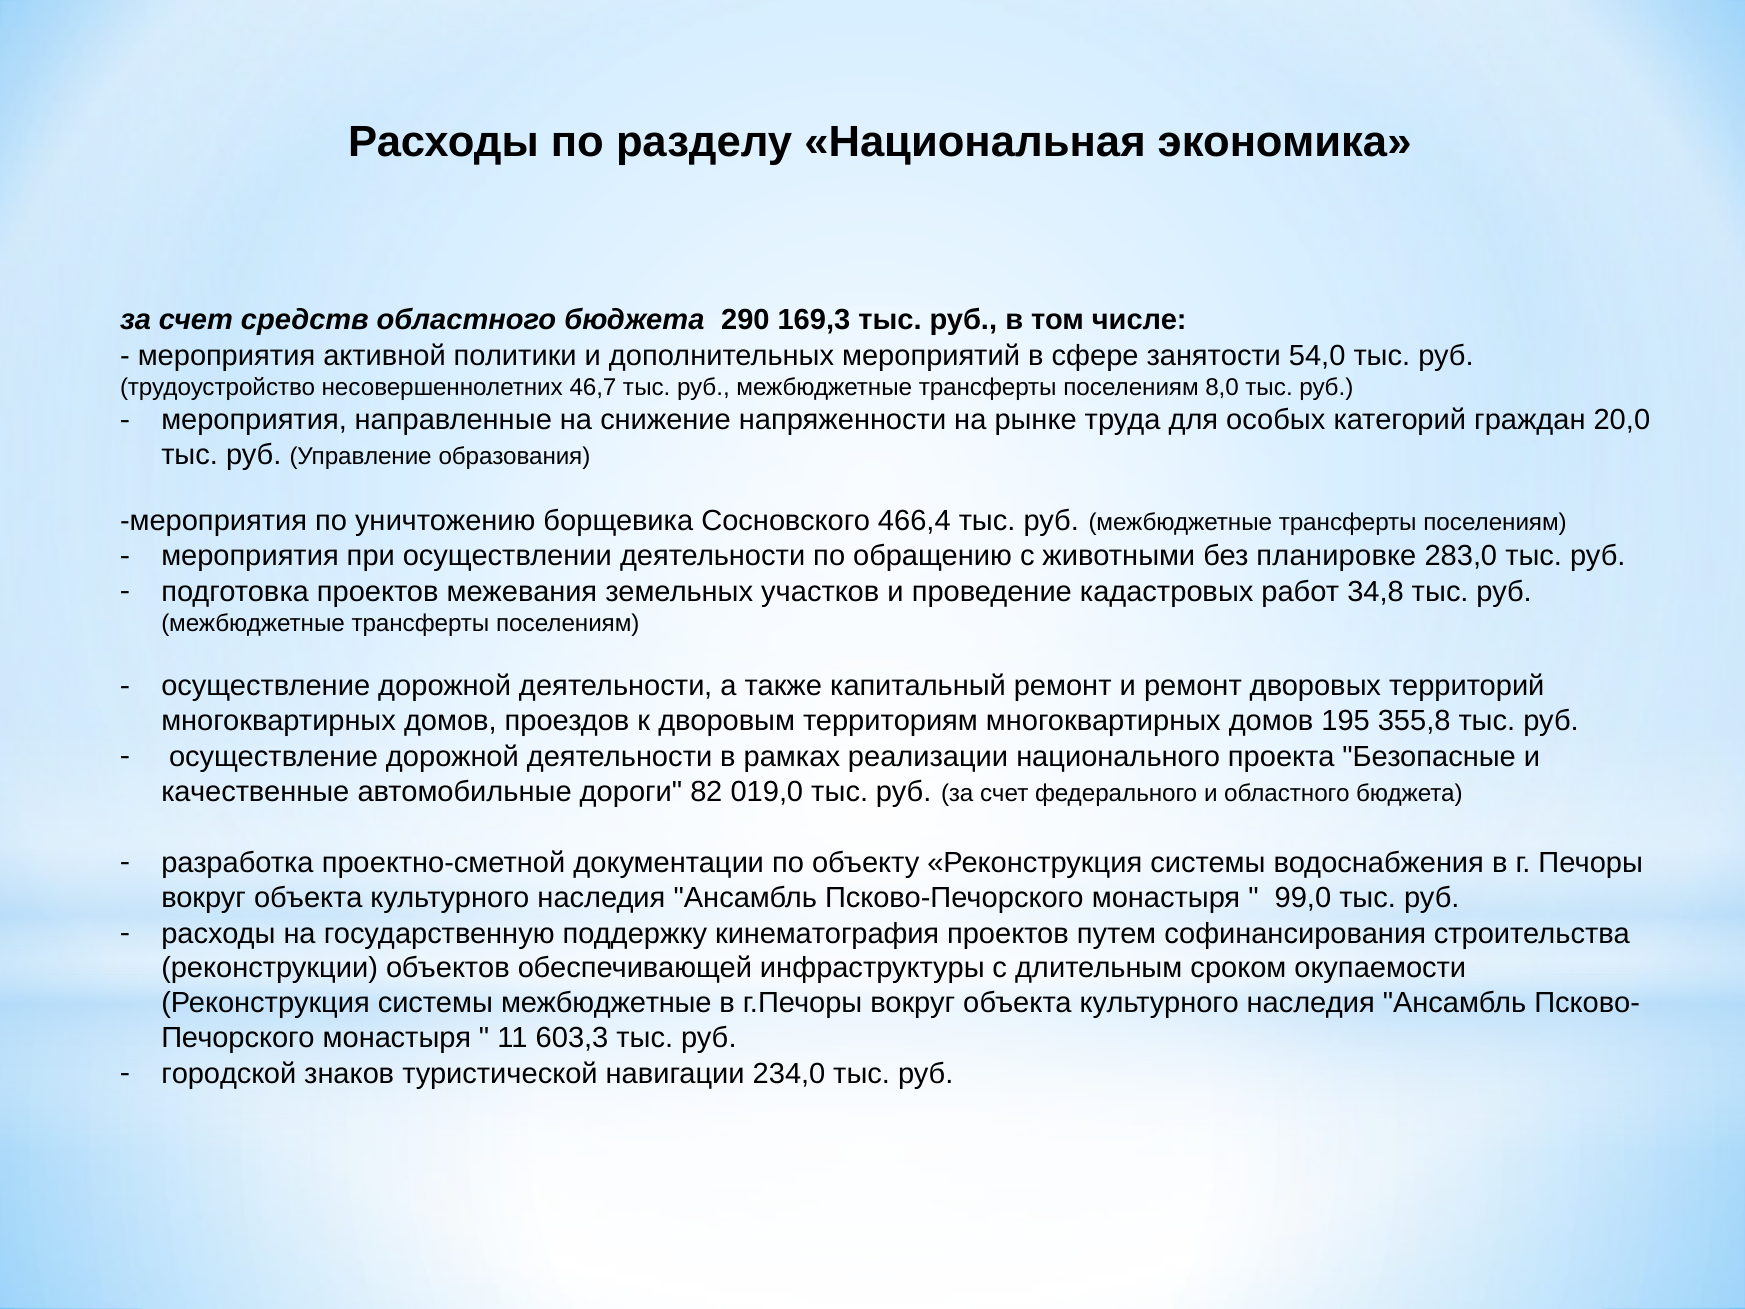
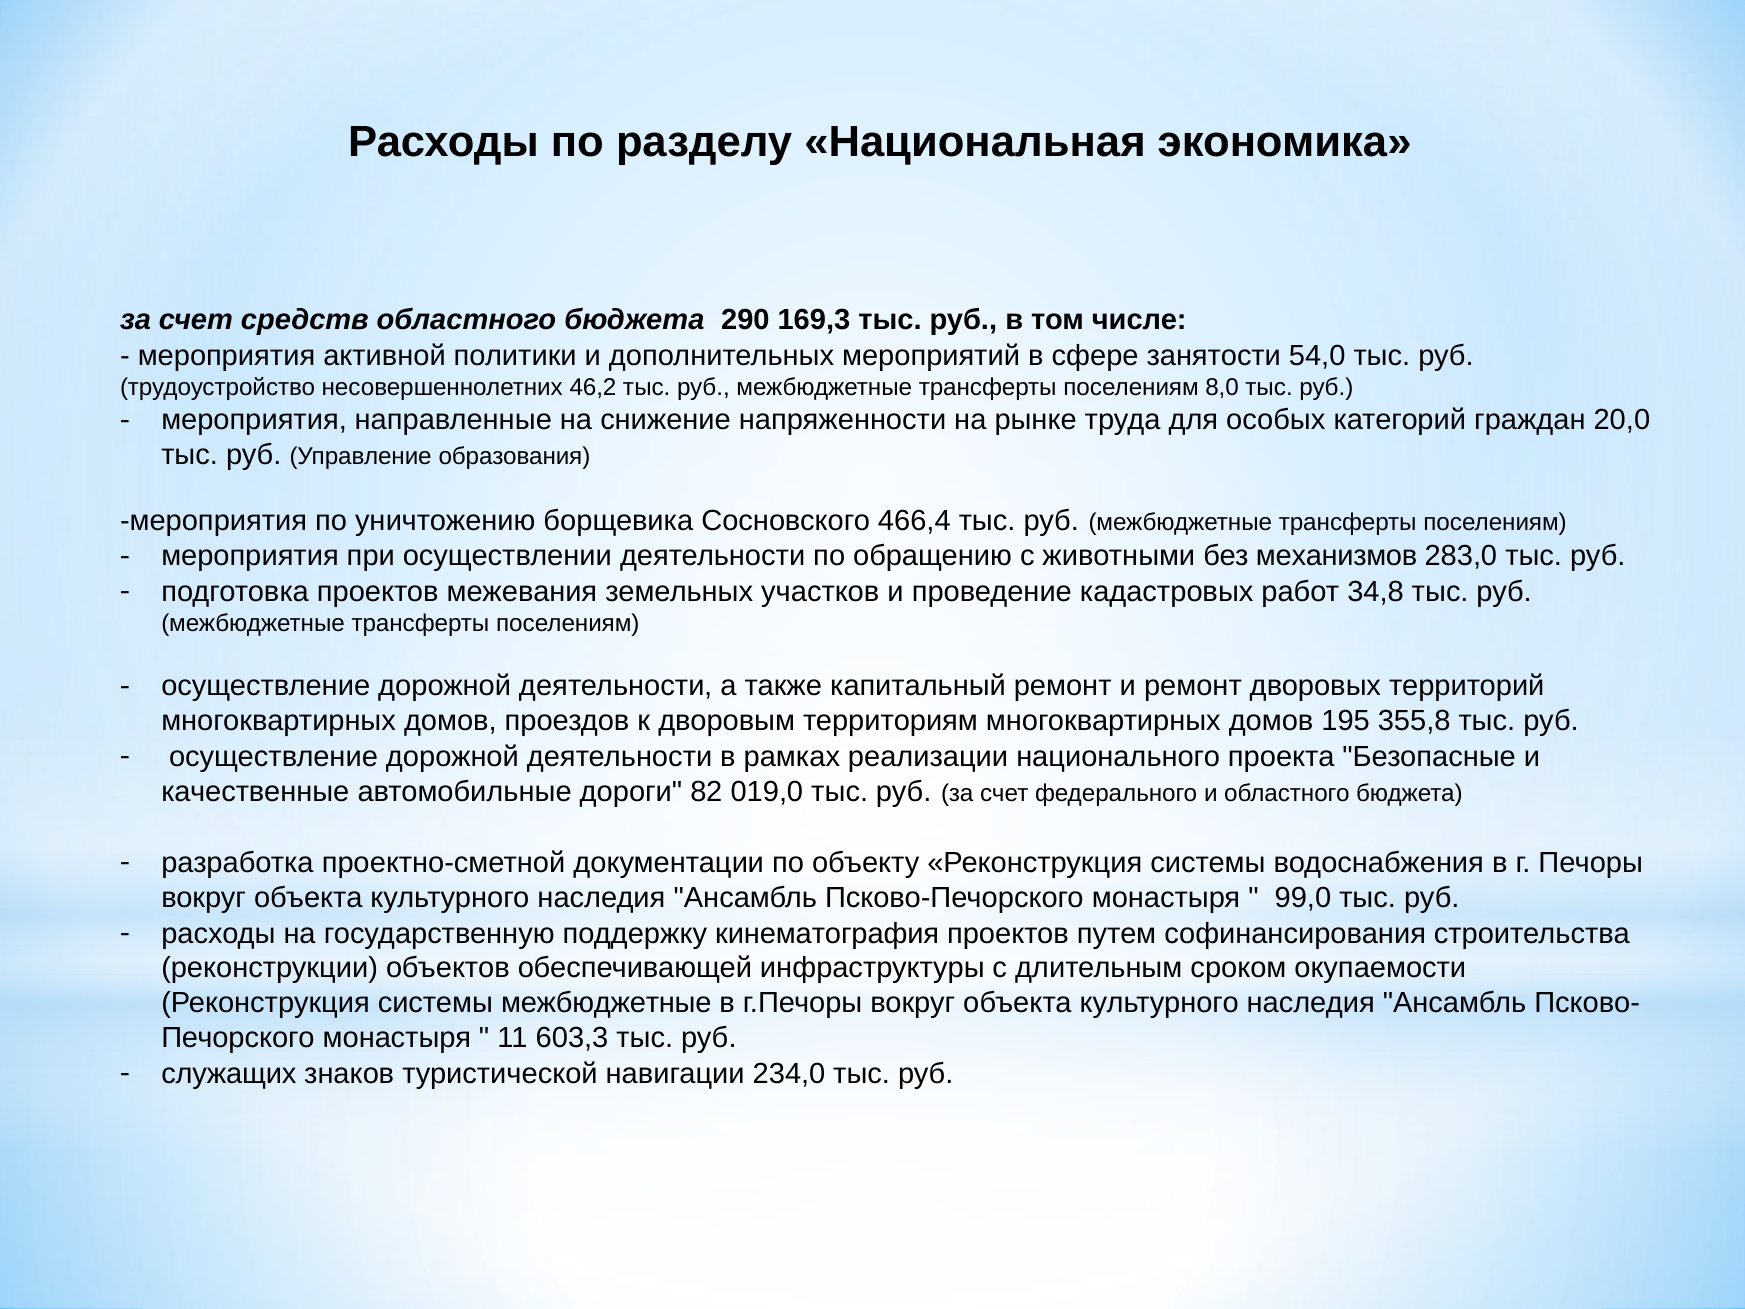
46,7: 46,7 -> 46,2 (593, 387)
планировке: планировке -> механизмов (1337, 556)
городской: городской -> служащих (229, 1074)
